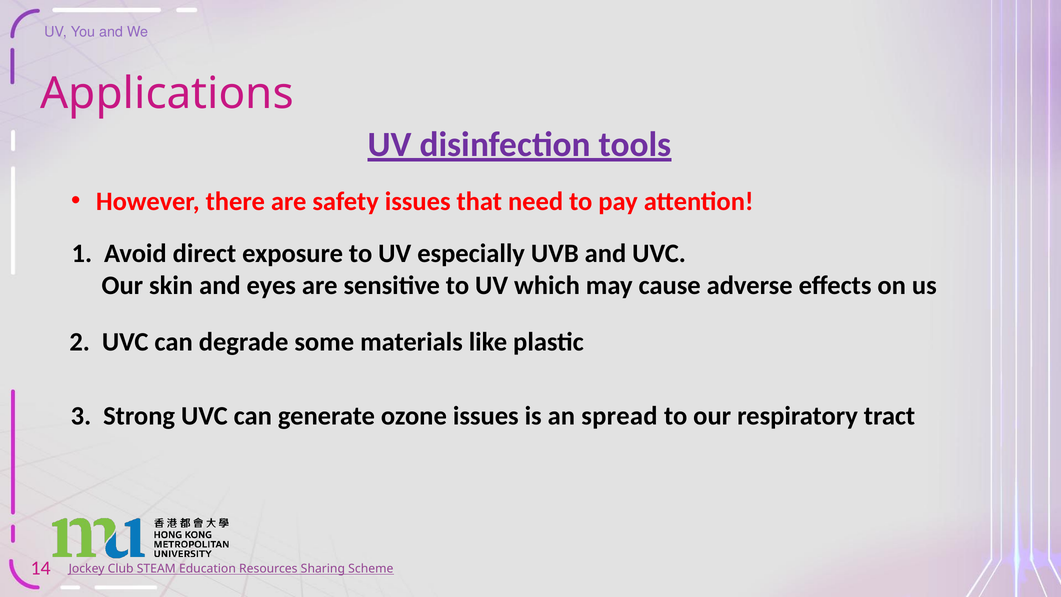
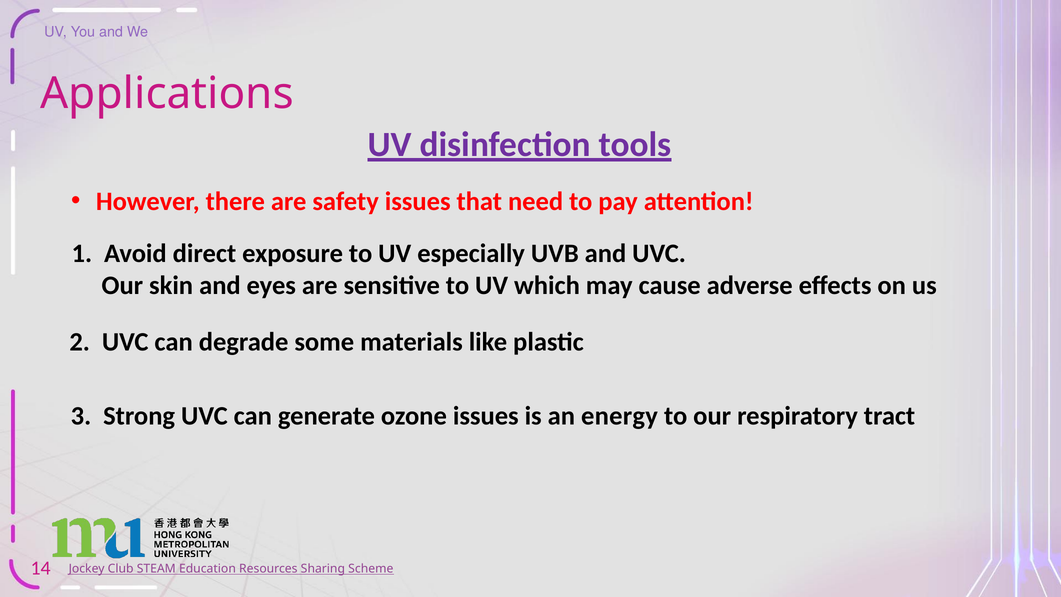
spread: spread -> energy (619, 416)
